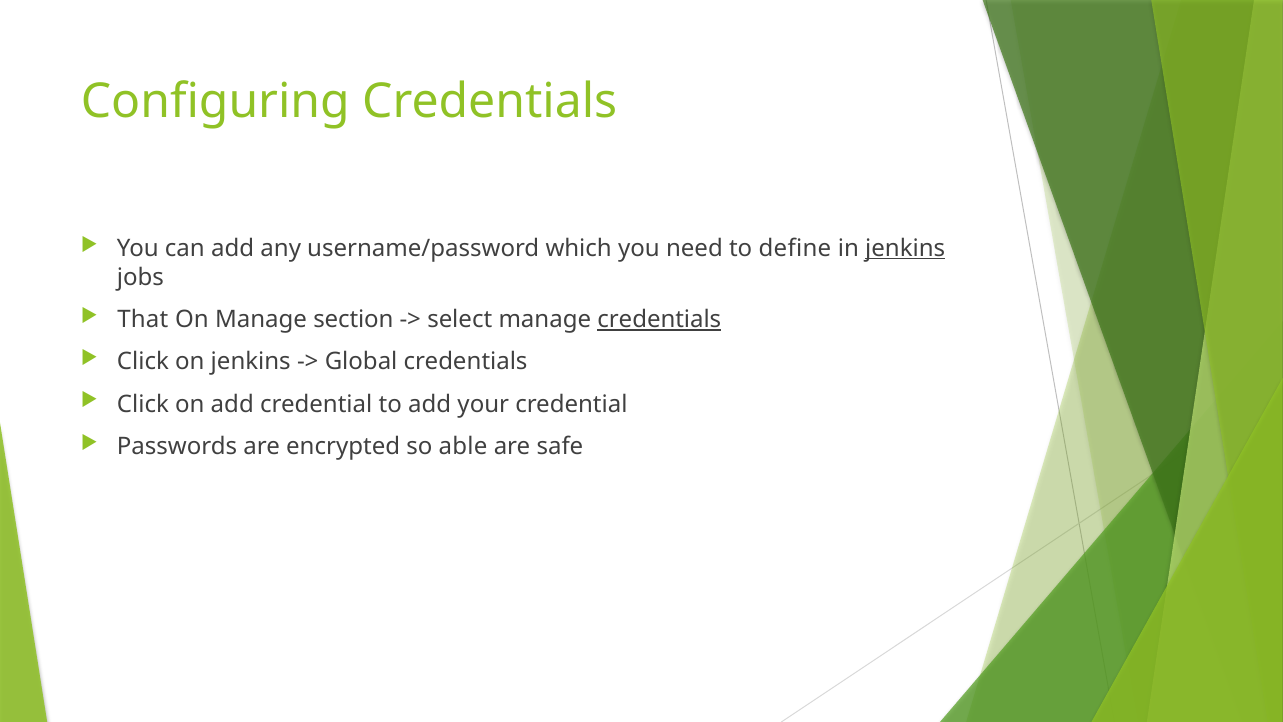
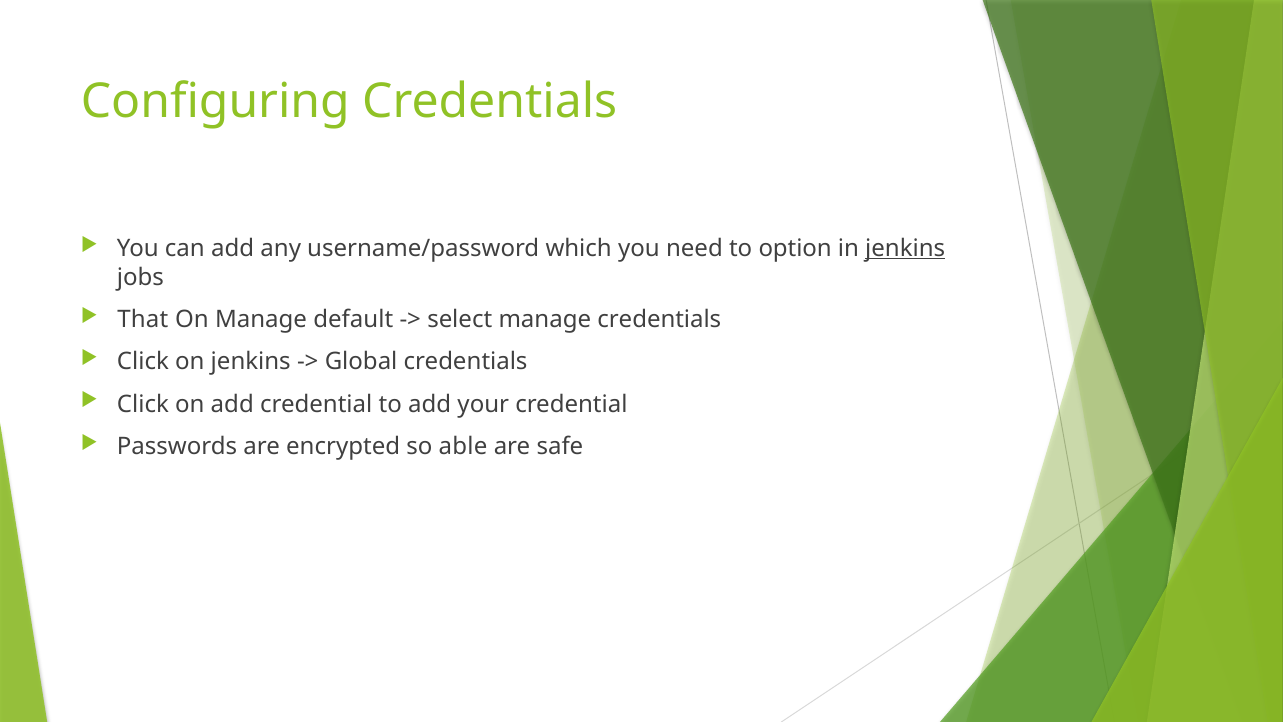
define: define -> option (795, 248)
section: section -> default (353, 319)
credentials underline: present -> none (659, 319)
